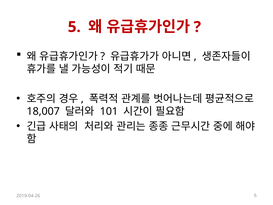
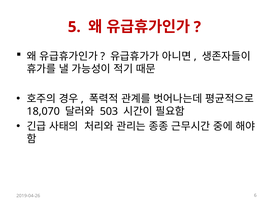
18,007: 18,007 -> 18,070 (43, 111)
101: 101 -> 503 (109, 111)
